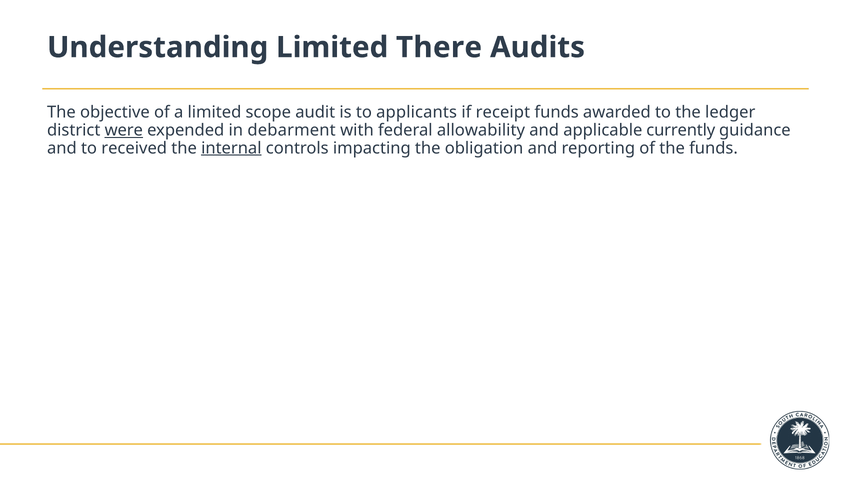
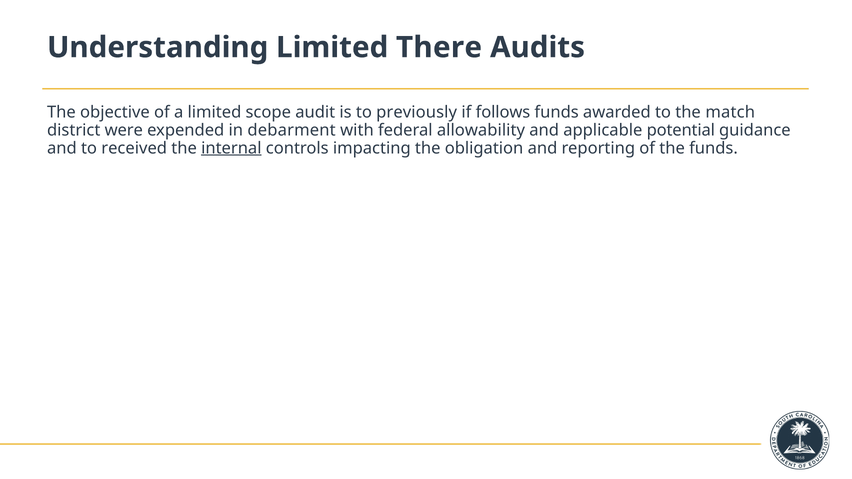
applicants: applicants -> previously (417, 112)
receipt: receipt -> follows (503, 112)
ledger: ledger -> match (730, 112)
were underline: present -> none (124, 130)
currently: currently -> potential (681, 130)
